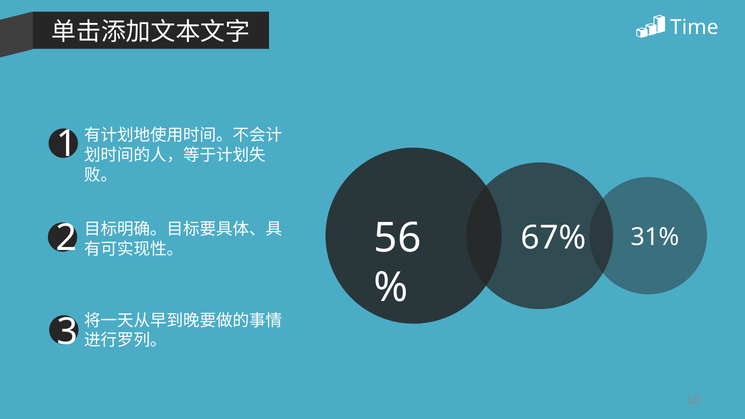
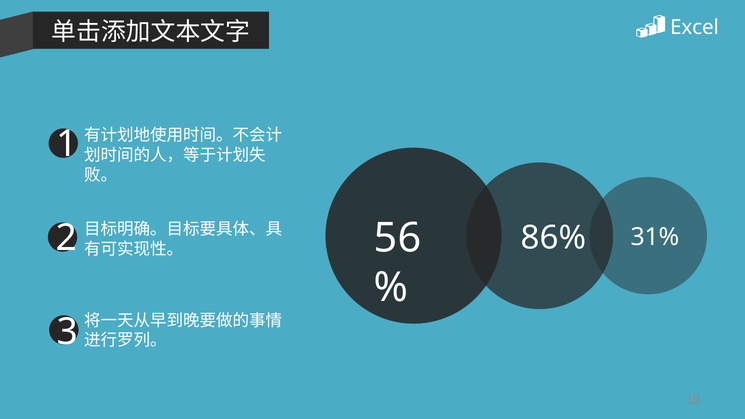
Time: Time -> Excel (694, 28)
67%: 67% -> 86% (553, 238)
